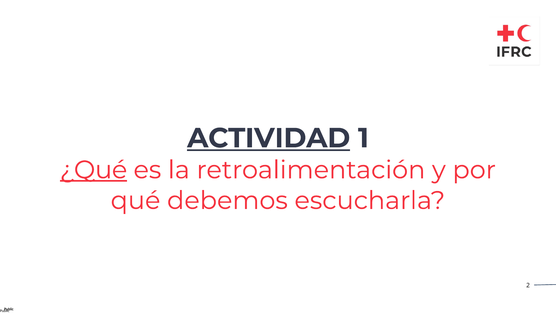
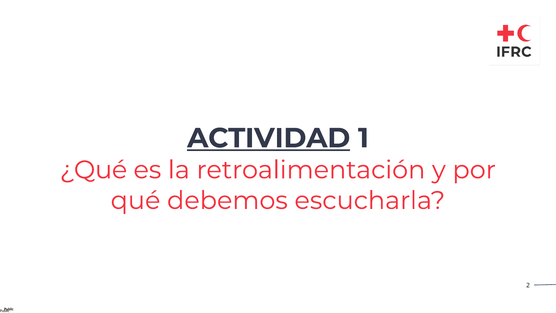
¿Qué underline: present -> none (93, 170)
